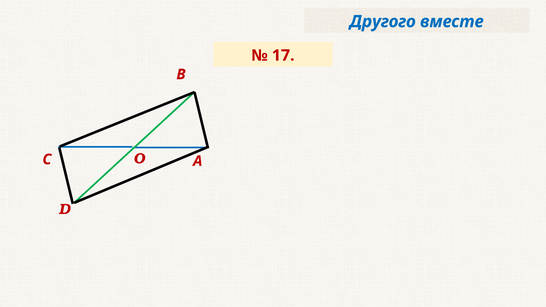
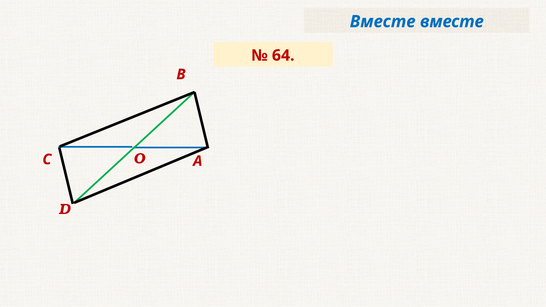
Другого: Другого -> Вместе (383, 22)
17: 17 -> 64 (283, 55)
